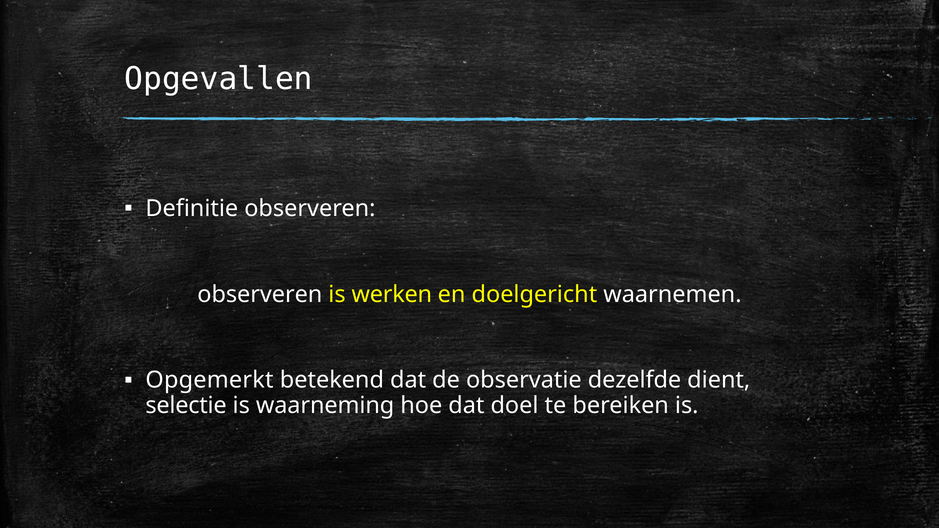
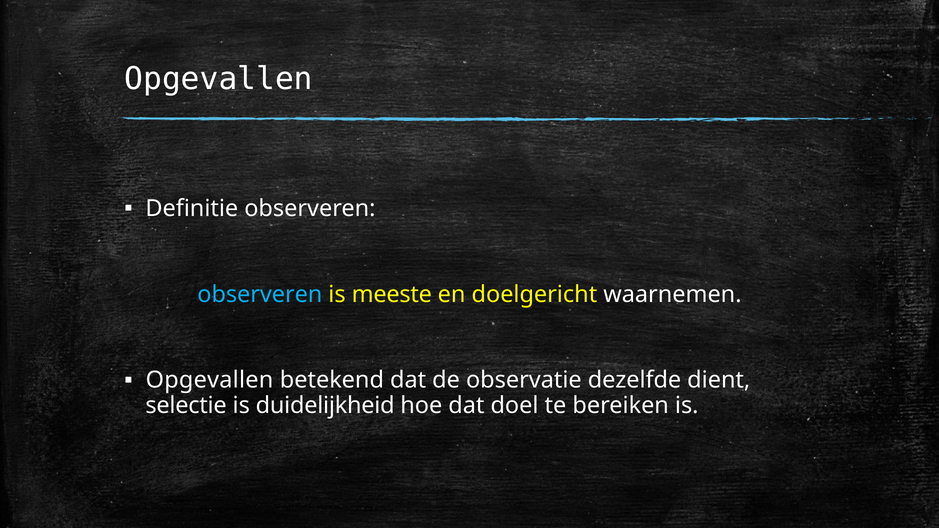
observeren colour: white -> light blue (260, 295)
werken: werken -> meeste (392, 295)
Opgemerkt: Opgemerkt -> Opgevallen (210, 380)
waarneming: waarneming -> duidelijkheid (325, 406)
